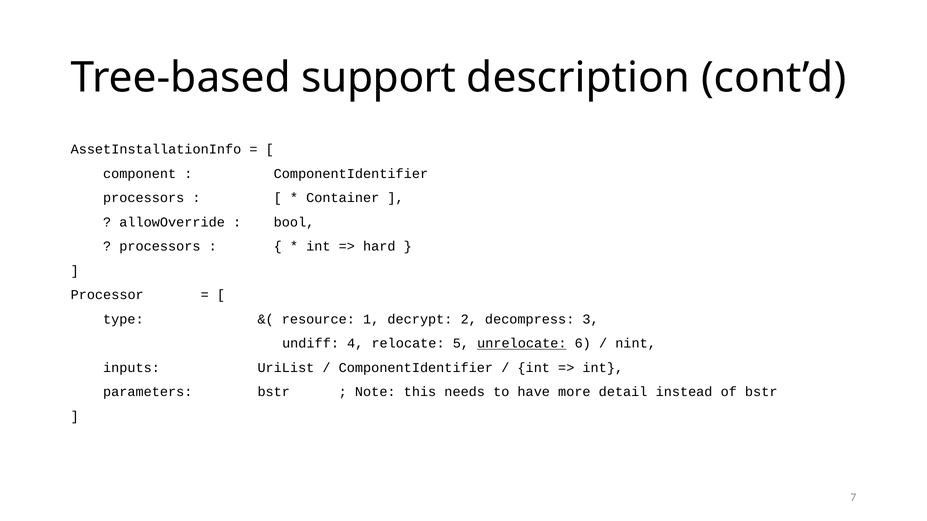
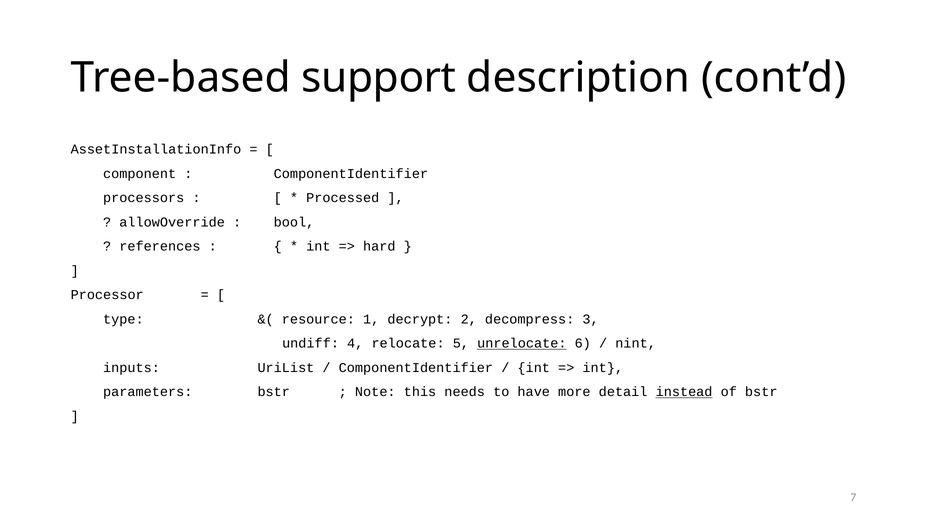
Container: Container -> Processed (343, 198)
processors: processors -> references (160, 247)
instead underline: none -> present (684, 392)
